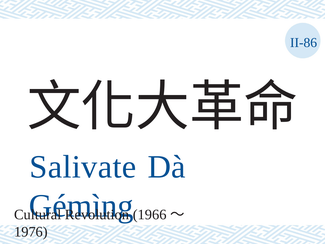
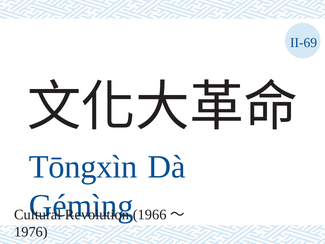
II-86: II-86 -> II-69 (304, 43)
Salivate: Salivate -> Tōngxìn (83, 167)
